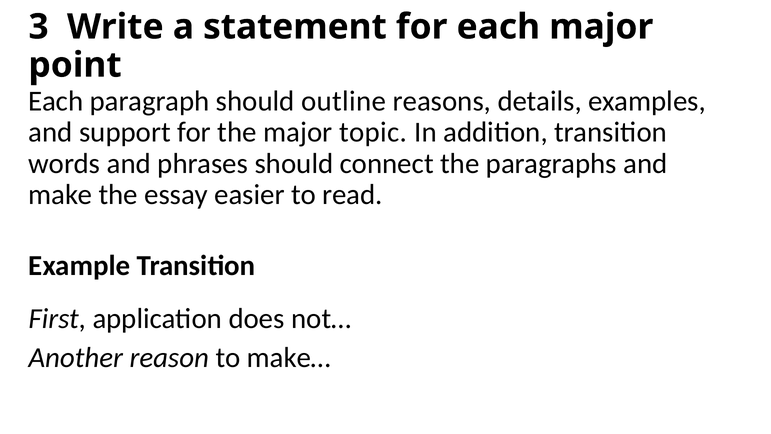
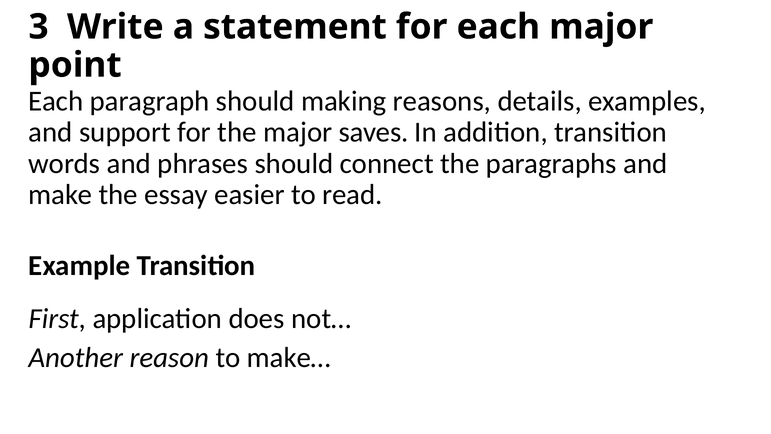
outline: outline -> making (344, 101)
topic: topic -> saves (373, 132)
